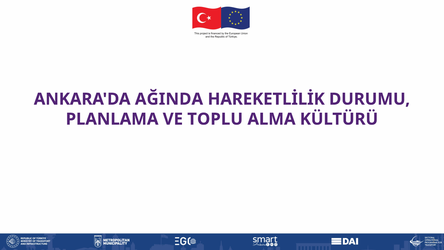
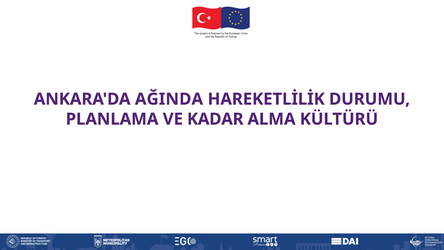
TOPLU: TOPLU -> KADAR (215, 119)
